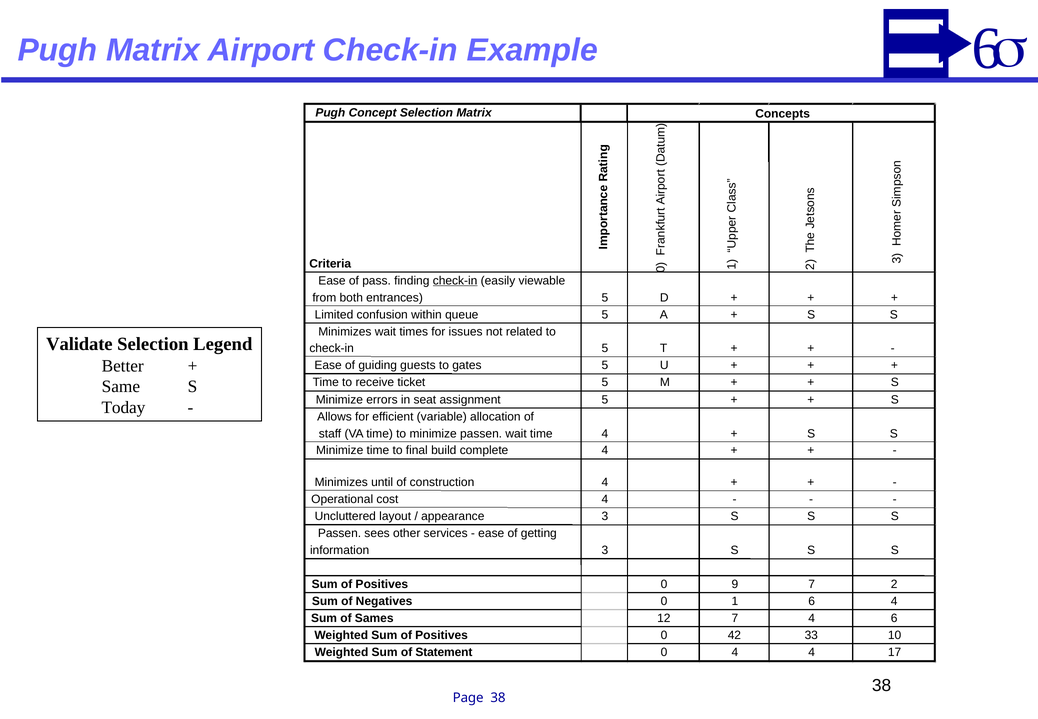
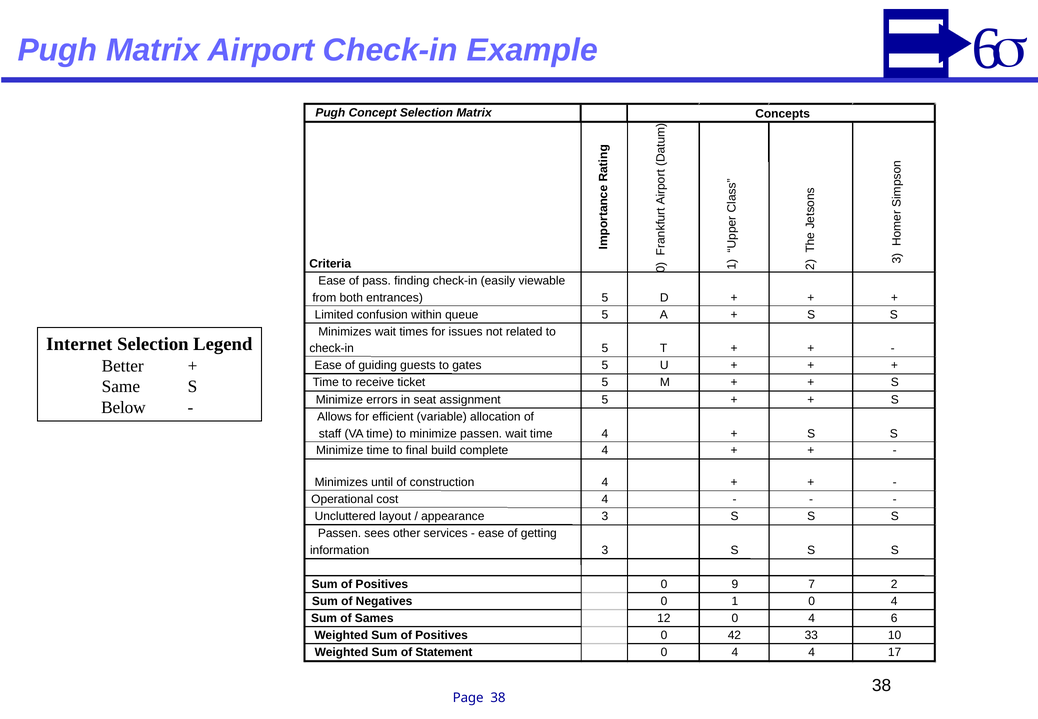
check-in underline: present -> none (455, 280)
Validate: Validate -> Internet (79, 344)
Today: Today -> Below (123, 407)
1 6: 6 -> 0 (812, 601)
12 7: 7 -> 0 (735, 618)
